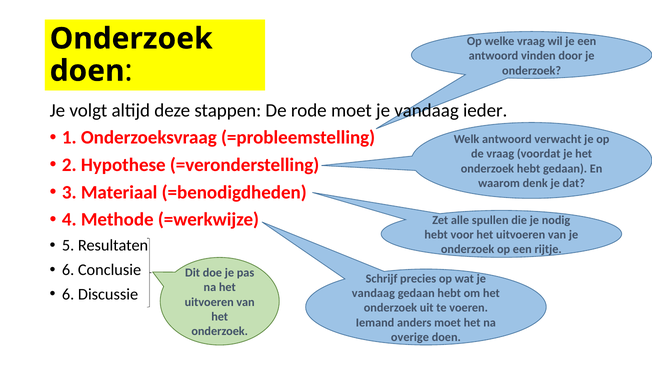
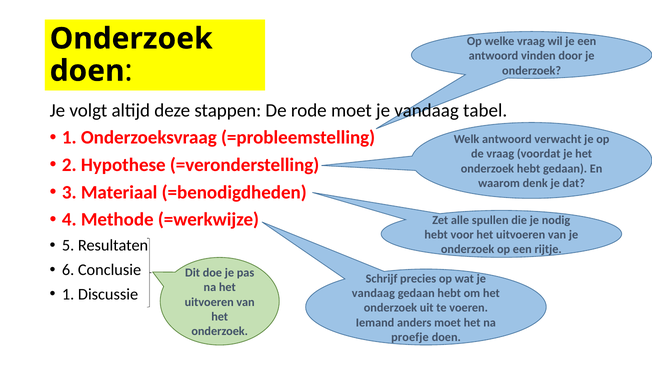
ieder: ieder -> tabel (485, 110)
6: 6 -> 1 (68, 294)
overige: overige -> proefje (410, 337)
